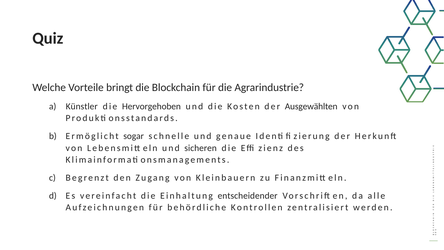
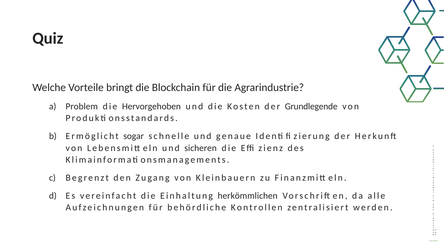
Künstler: Künstler -> Problem (82, 106)
Ausgewählten: Ausgewählten -> Grundlegende (311, 106)
entscheidender: entscheidender -> herkömmlichen (248, 195)
